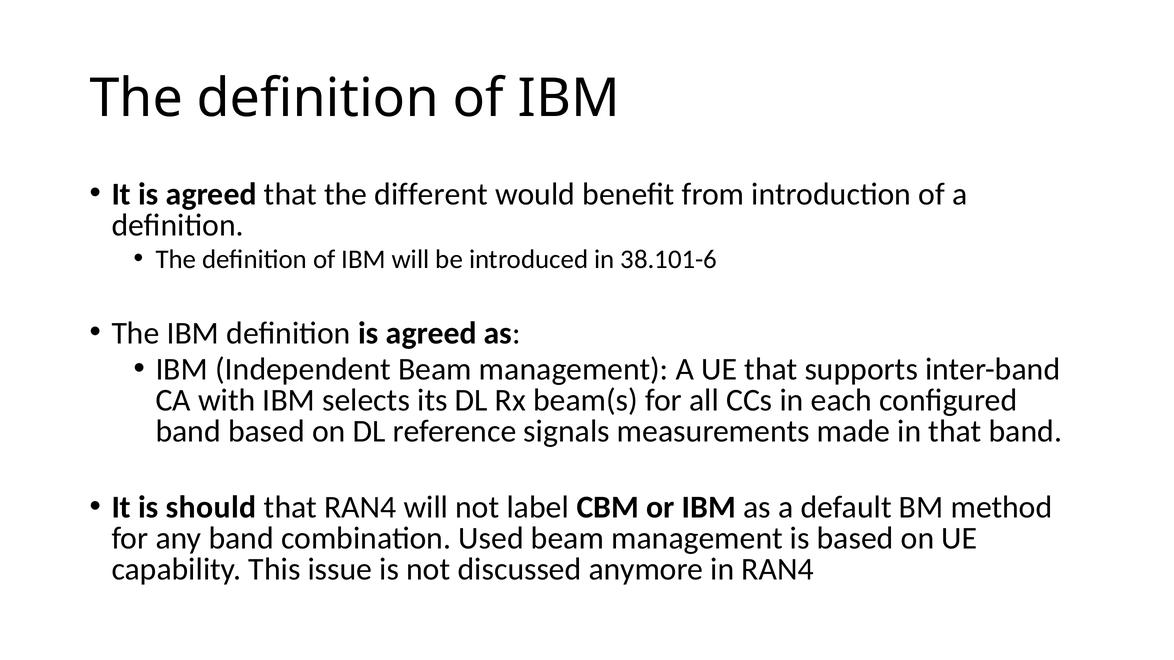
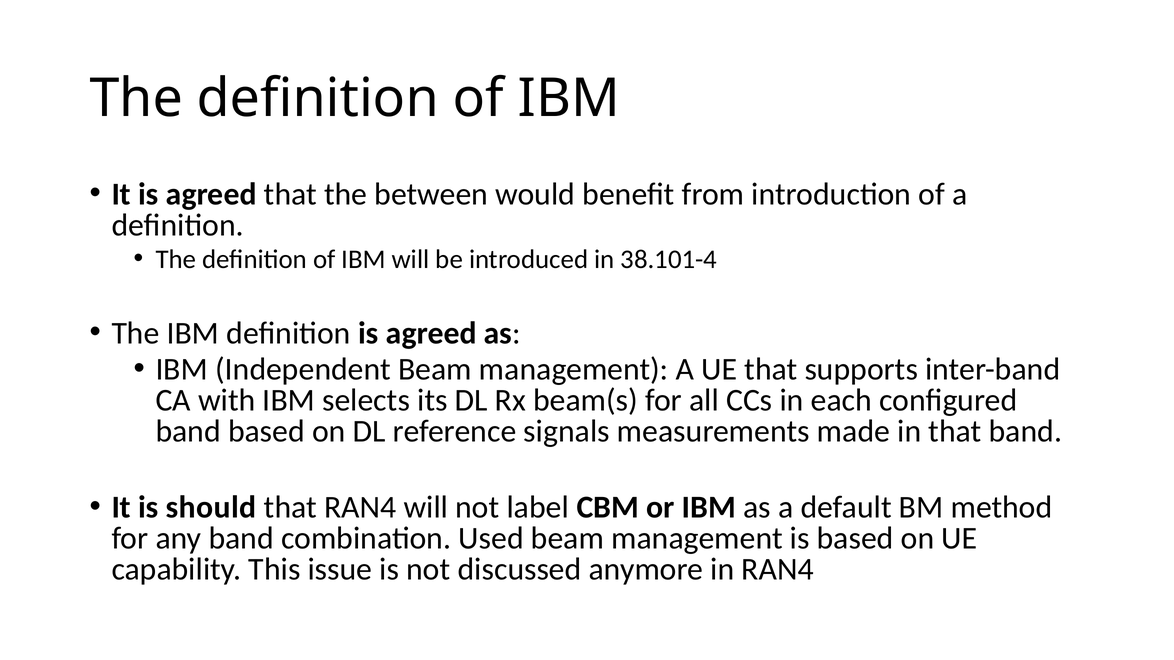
different: different -> between (431, 194)
38.101-6: 38.101-6 -> 38.101-4 (669, 259)
